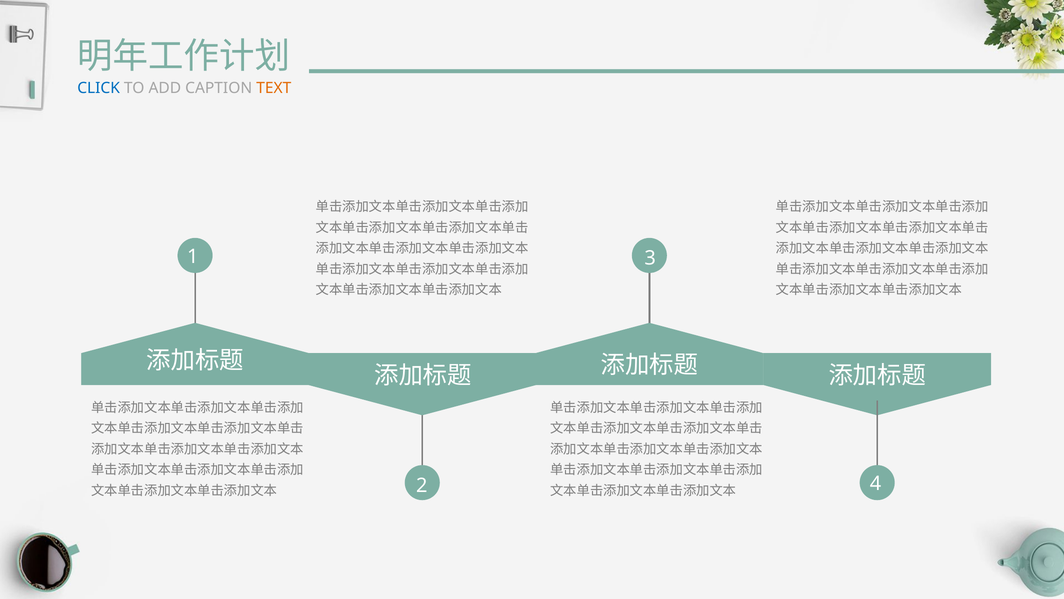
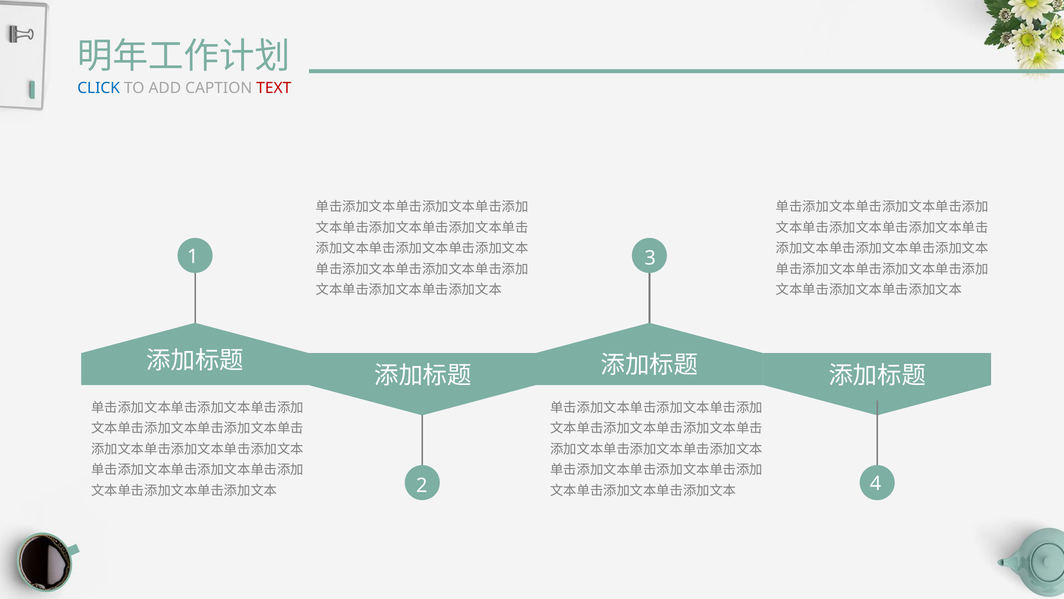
TEXT colour: orange -> red (274, 88)
